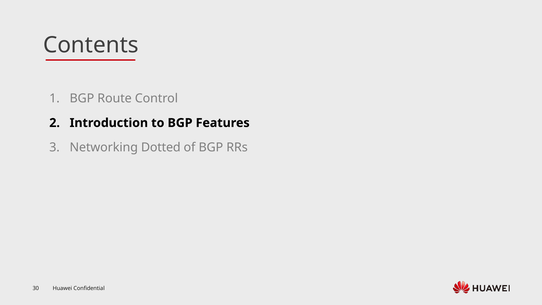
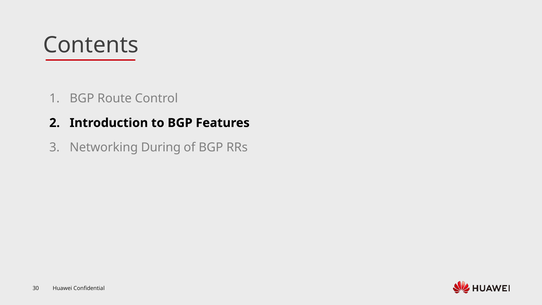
Dotted: Dotted -> During (161, 147)
